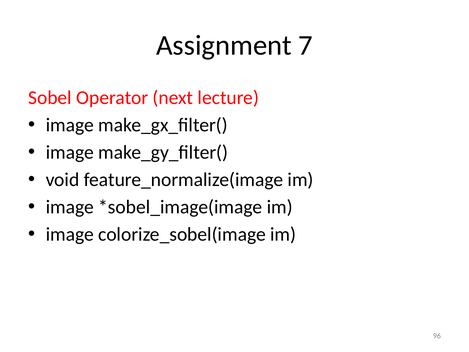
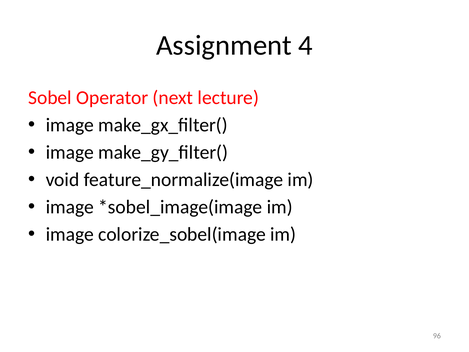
7: 7 -> 4 (305, 45)
